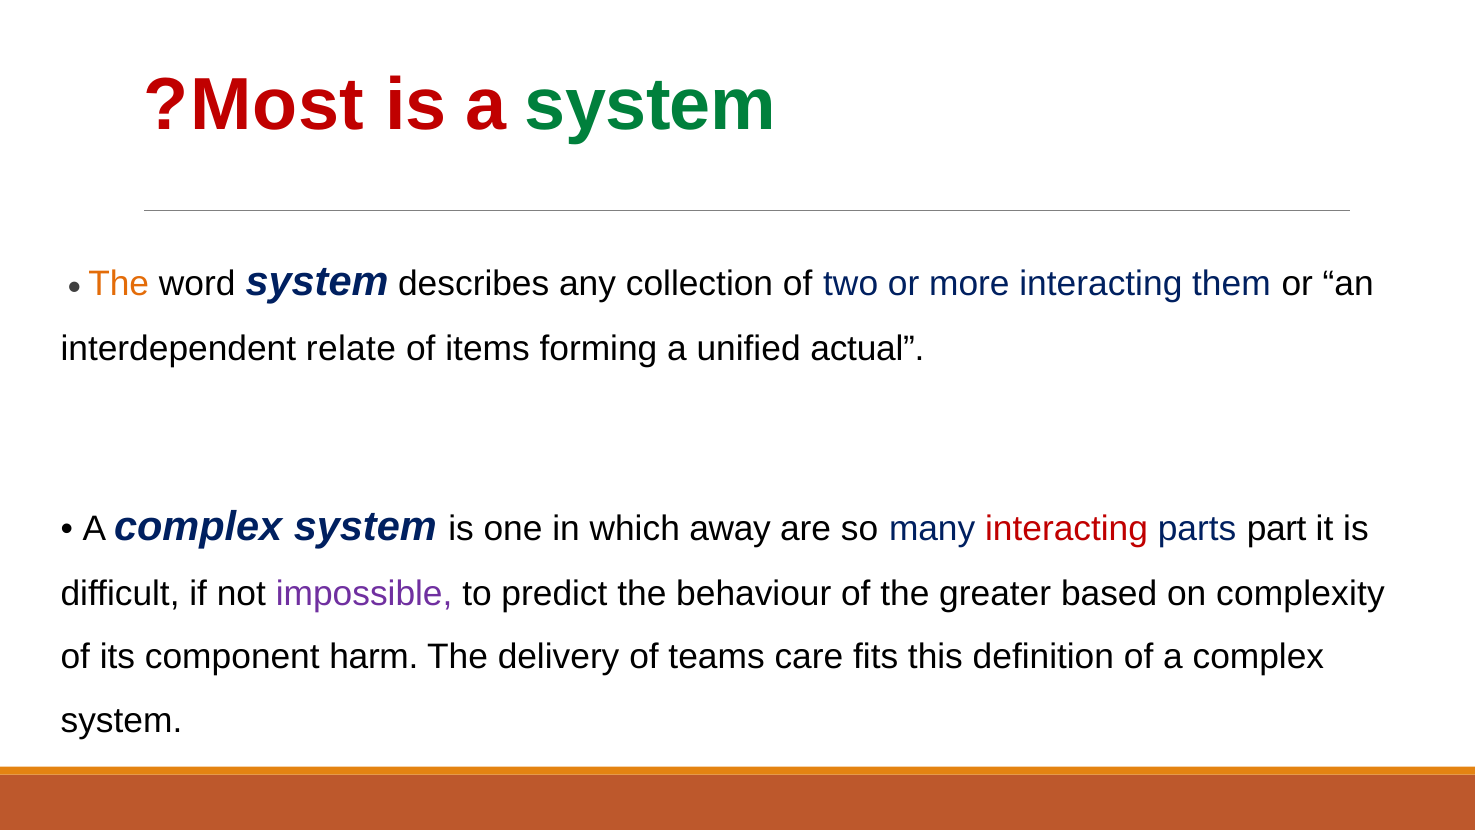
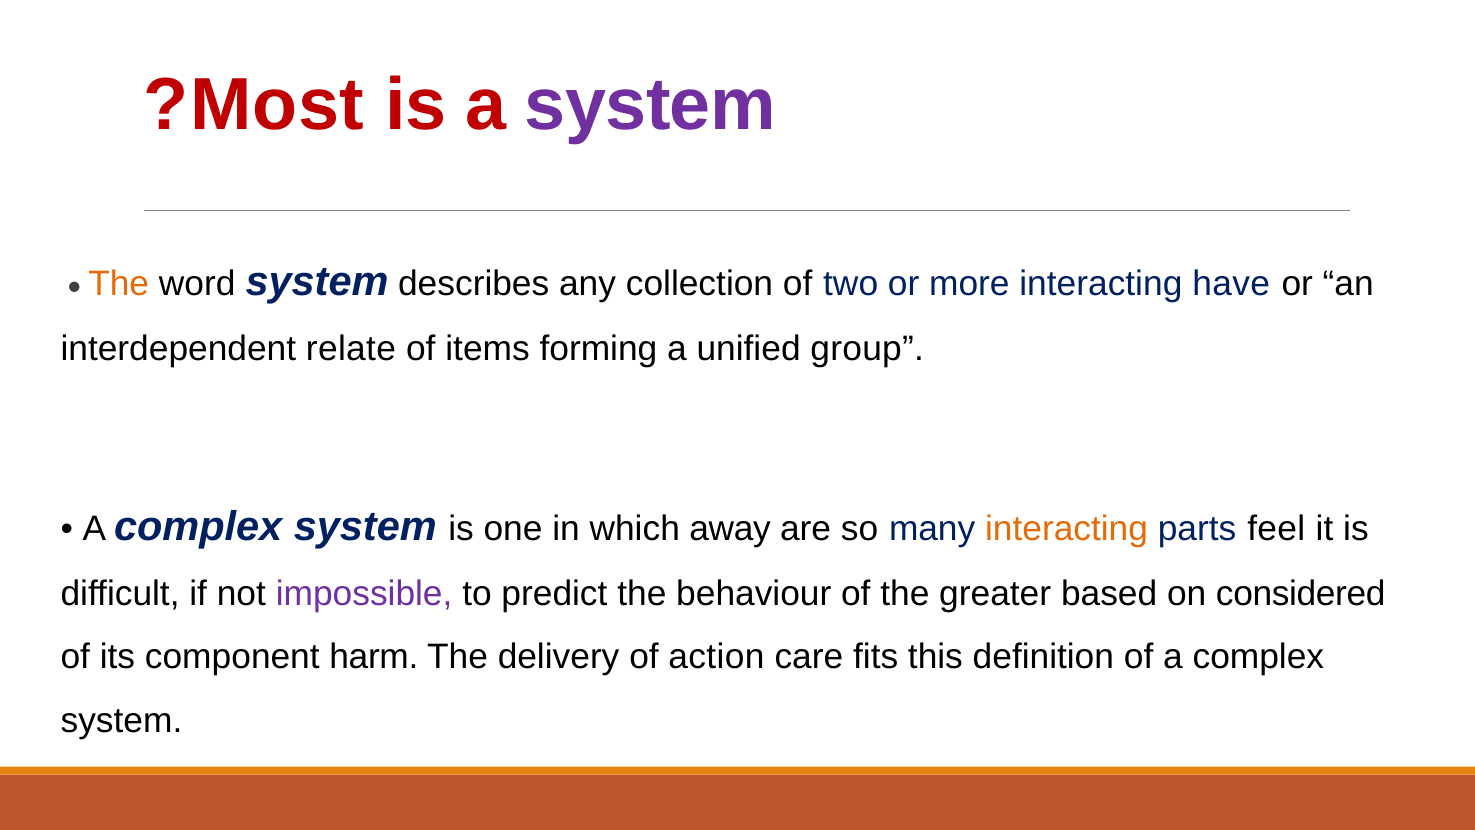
system colour: green -> purple (650, 105)
them: them -> have (1231, 284)
actual: actual -> group (867, 348)
interacting colour: red -> orange (1067, 528)
part: part -> feel (1276, 528)
complexity: complexity -> considered (1301, 593)
teams: teams -> action (716, 657)
